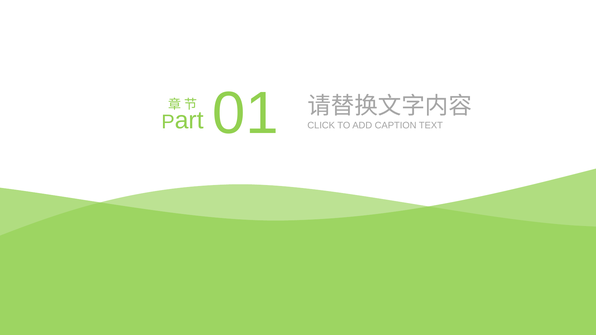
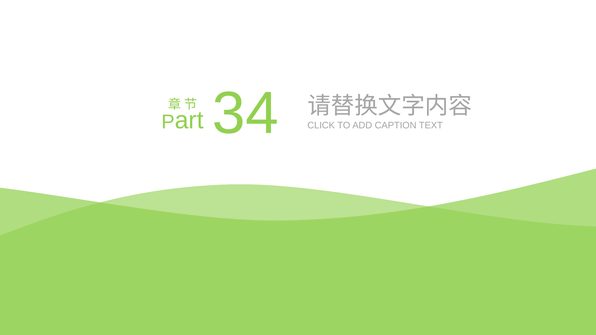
01: 01 -> 34 (245, 114)
